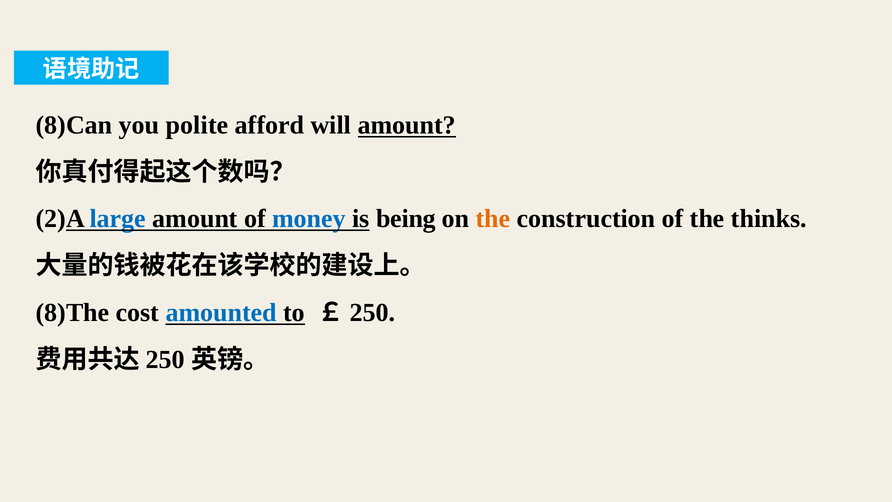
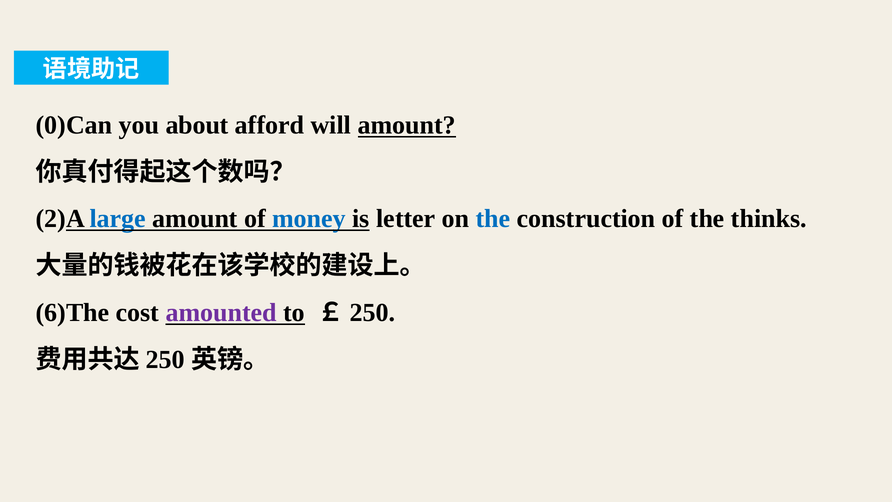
8)Can: 8)Can -> 0)Can (74, 125)
polite: polite -> about (197, 125)
being: being -> letter (406, 219)
the colour: orange -> blue (493, 219)
8)The: 8)The -> 6)The (73, 313)
amounted colour: blue -> purple (221, 313)
